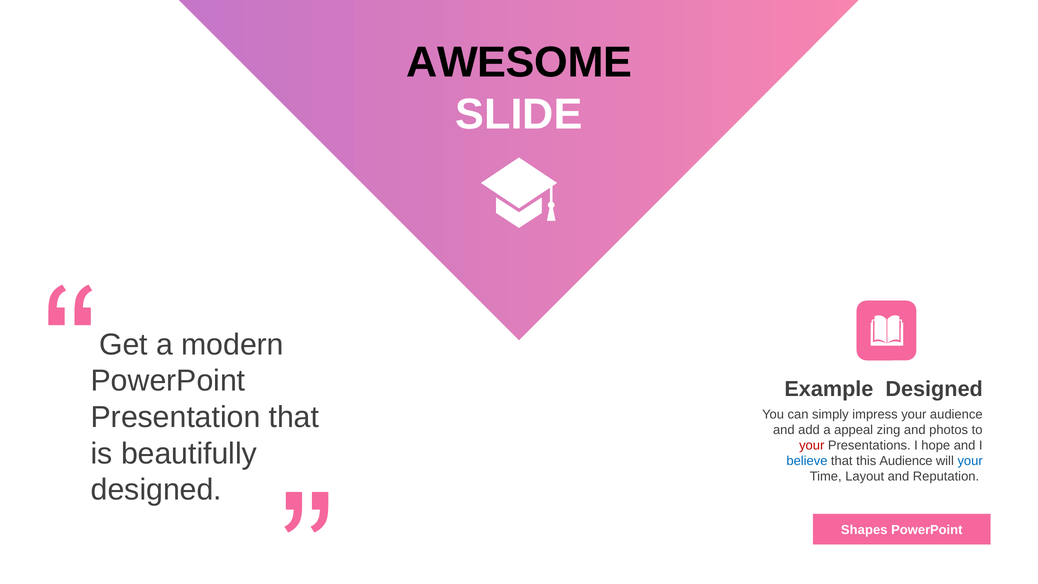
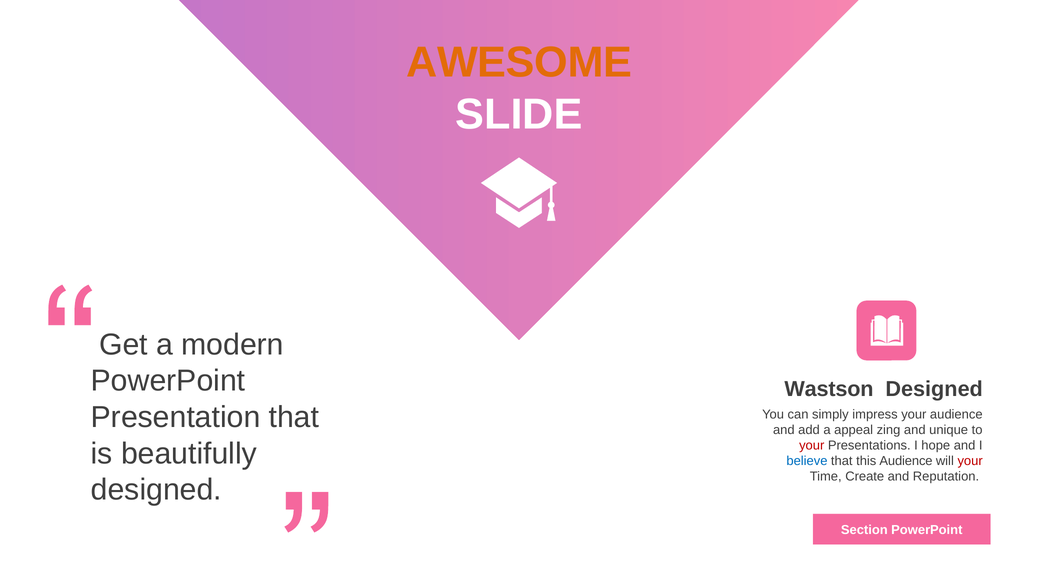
AWESOME colour: black -> orange (519, 63)
Example: Example -> Wastson (829, 389)
photos: photos -> unique (949, 430)
your colour: blue -> red (970, 461)
Layout: Layout -> Create (865, 476)
Shapes: Shapes -> Section (864, 530)
